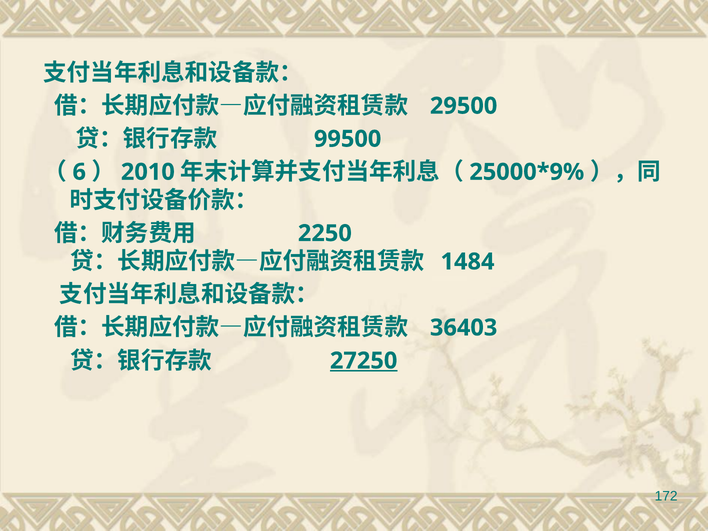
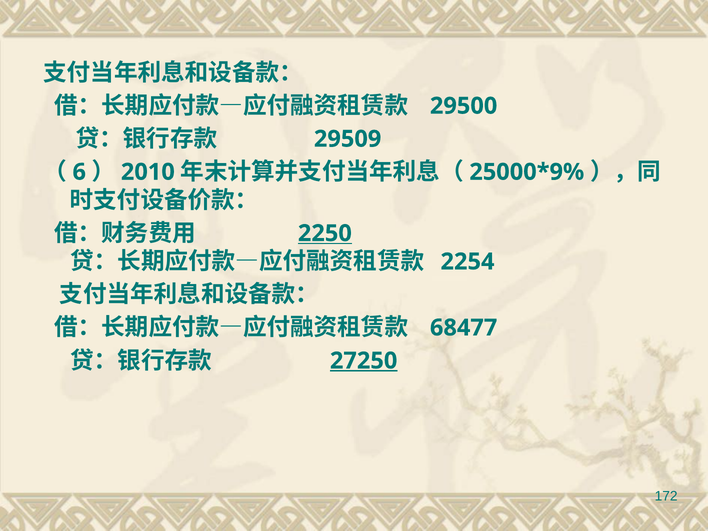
99500: 99500 -> 29509 (348, 139)
2250 underline: none -> present (325, 233)
1484: 1484 -> 2254 (468, 262)
36403: 36403 -> 68477 (464, 328)
